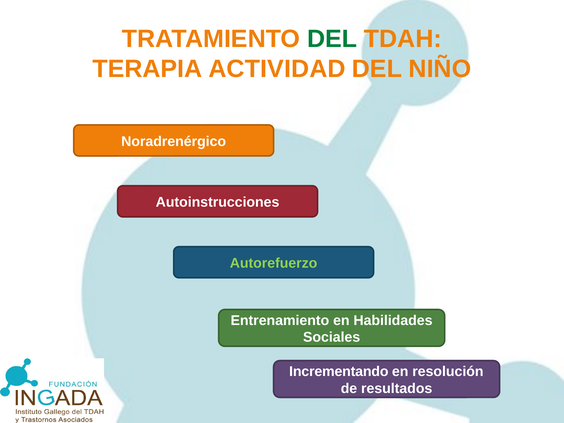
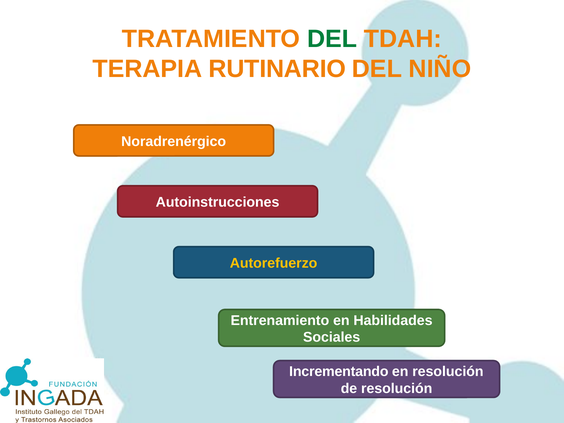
ACTIVIDAD: ACTIVIDAD -> RUTINARIO (277, 69)
Autorefuerzo colour: light green -> yellow (274, 263)
de resultados: resultados -> resolución (397, 388)
